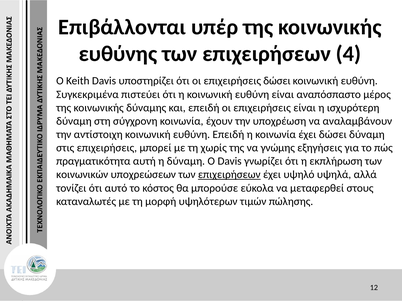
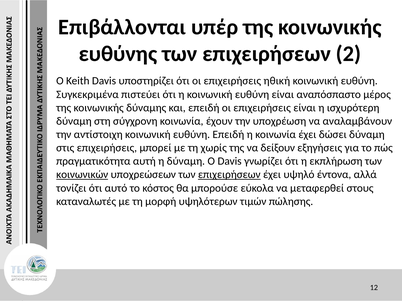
4: 4 -> 2 (348, 54)
επιχειρήσεις δώσει: δώσει -> ηθική (277, 81)
γνώμης: γνώμης -> δείξουν (278, 148)
κοινωνικών underline: none -> present (82, 175)
υψηλά: υψηλά -> έντονα (334, 175)
